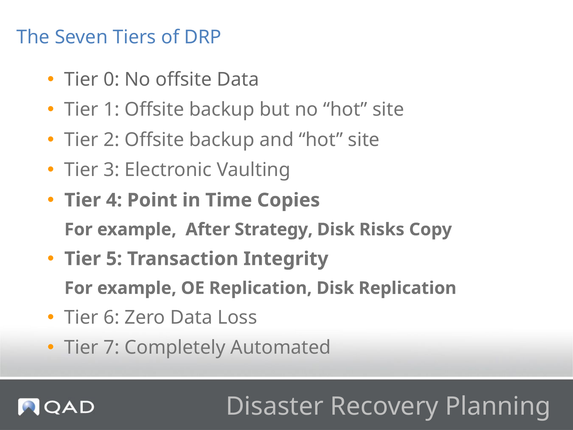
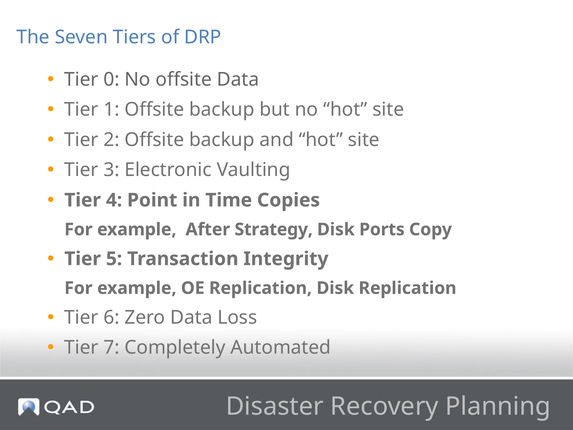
Risks: Risks -> Ports (382, 229)
